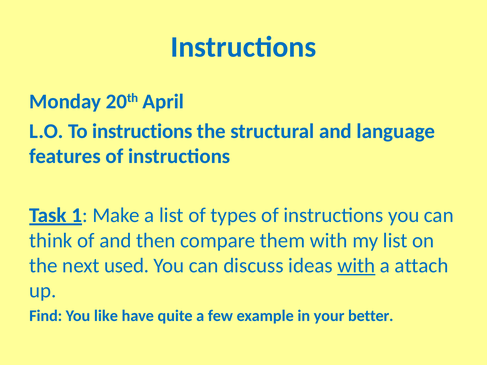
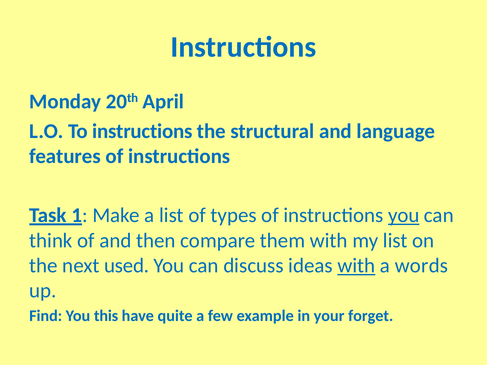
you underline: none -> present (404, 215)
attach: attach -> words (421, 266)
like: like -> this (106, 316)
better: better -> forget (371, 316)
